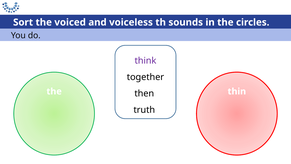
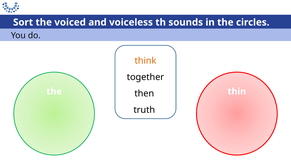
think colour: purple -> orange (145, 61)
